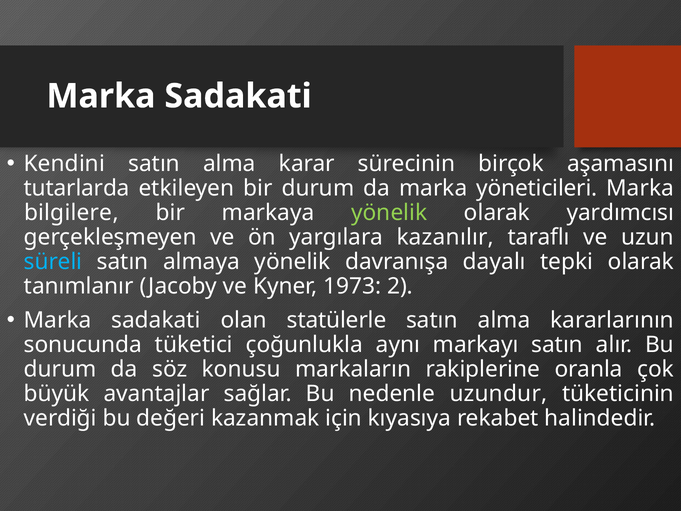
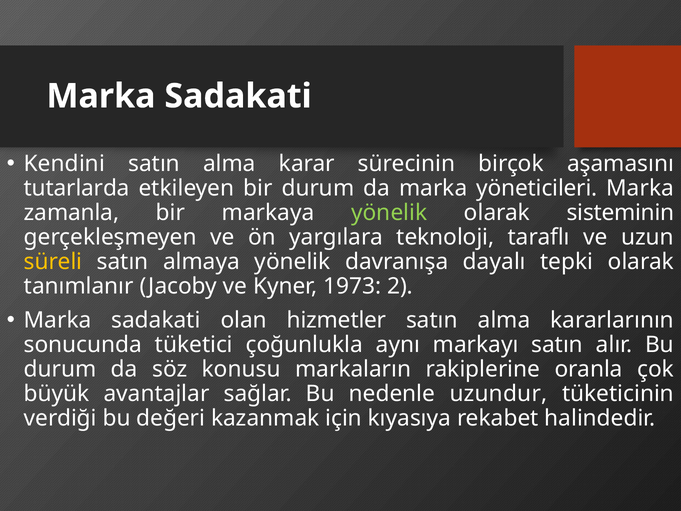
bilgilere: bilgilere -> zamanla (72, 213)
yardımcısı: yardımcısı -> sisteminin (621, 213)
kazanılır: kazanılır -> teknoloji (445, 237)
süreli colour: light blue -> yellow (53, 262)
statülerle: statülerle -> hizmetler (337, 320)
